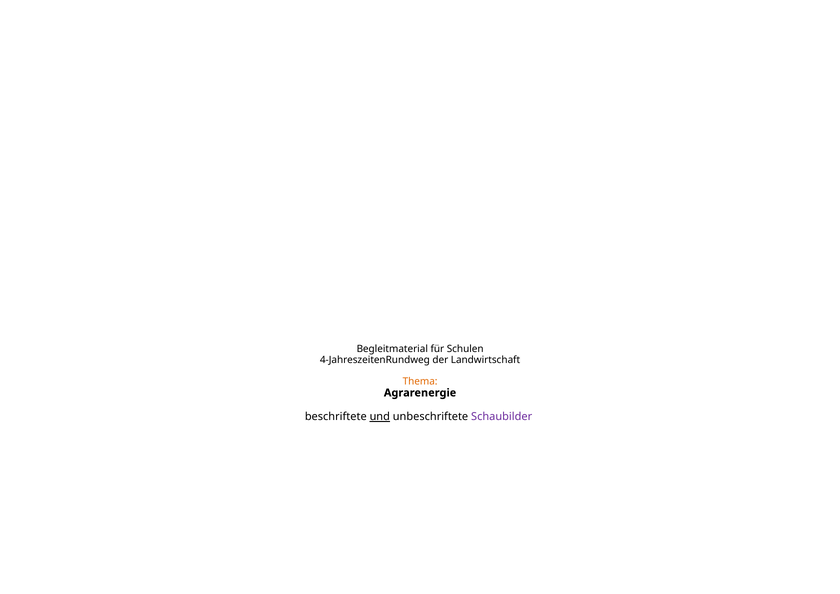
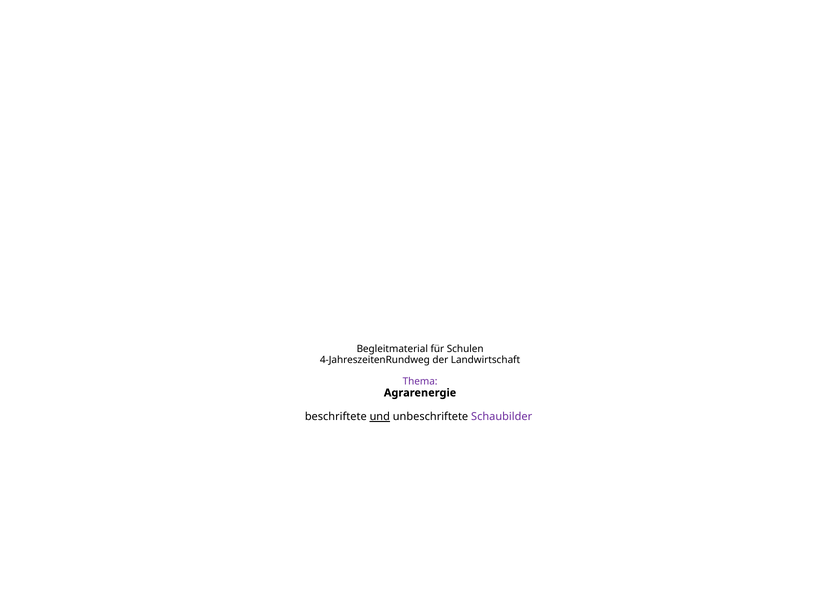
Thema colour: orange -> purple (420, 381)
